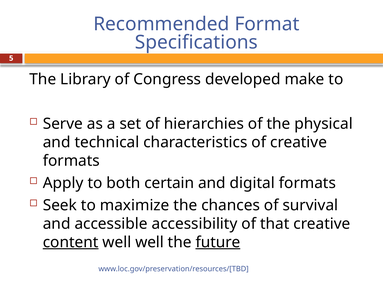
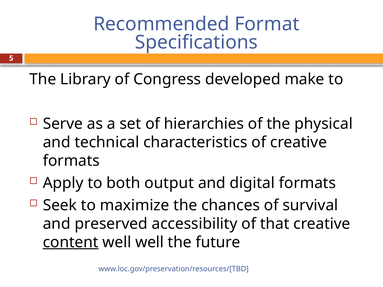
certain: certain -> output (169, 183)
accessible: accessible -> preserved (111, 224)
future underline: present -> none (218, 242)
